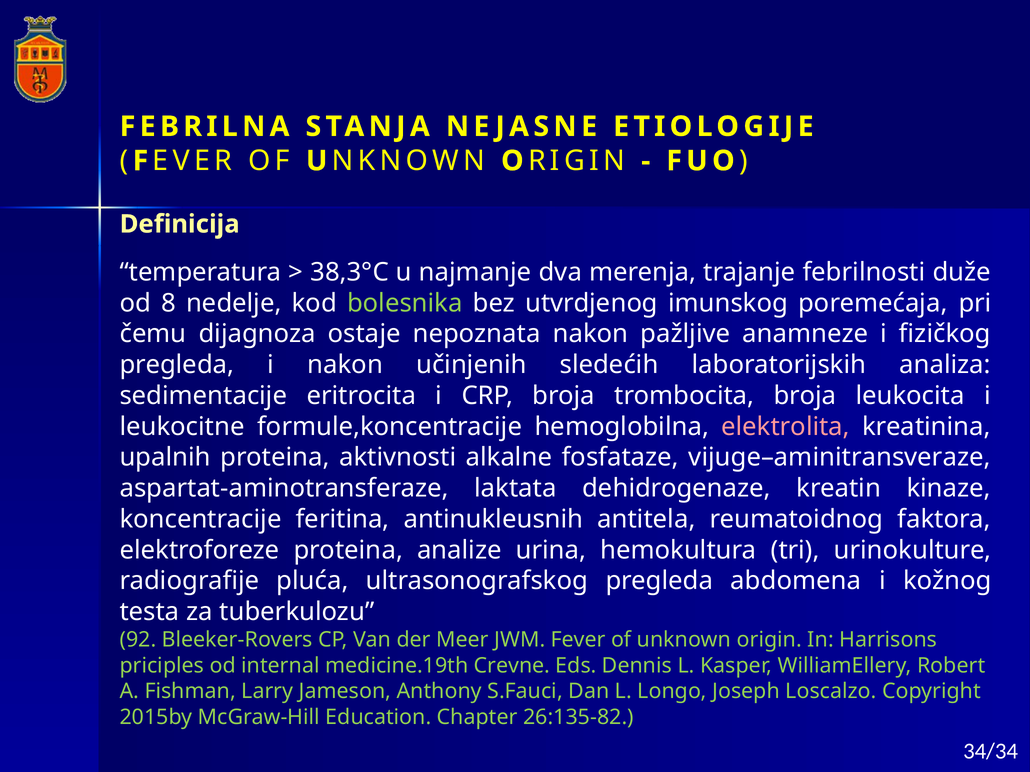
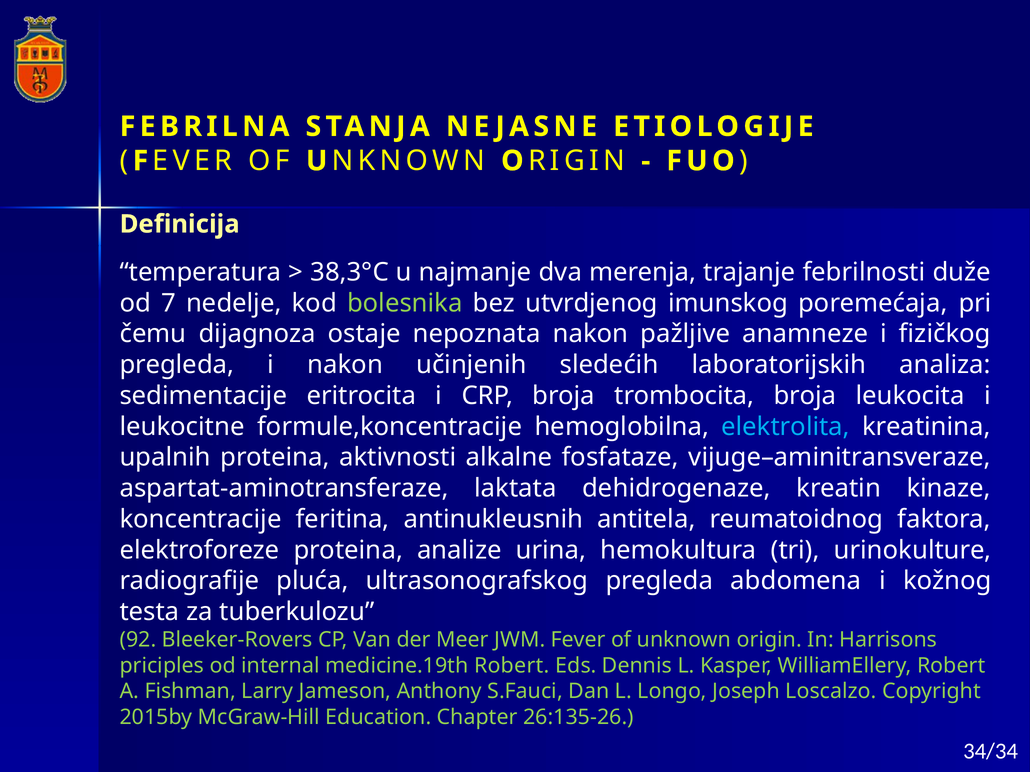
8: 8 -> 7 (169, 303)
elektrolita colour: pink -> light blue (786, 427)
medicine.19th Crevne: Crevne -> Robert (512, 666)
26:135-82: 26:135-82 -> 26:135-26 (578, 717)
